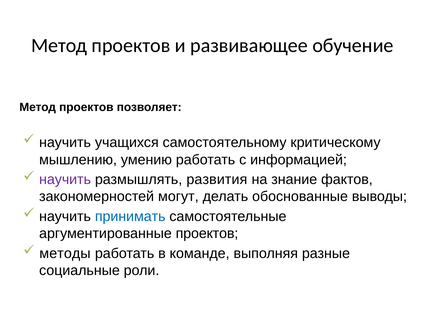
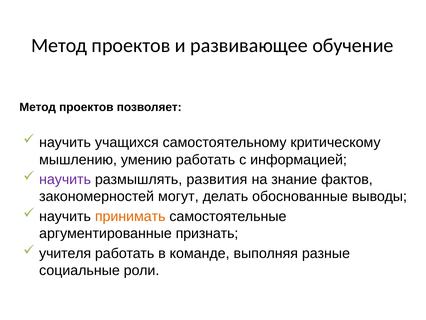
принимать colour: blue -> orange (130, 216)
аргументированные проектов: проектов -> признать (207, 233)
методы: методы -> учителя (65, 253)
